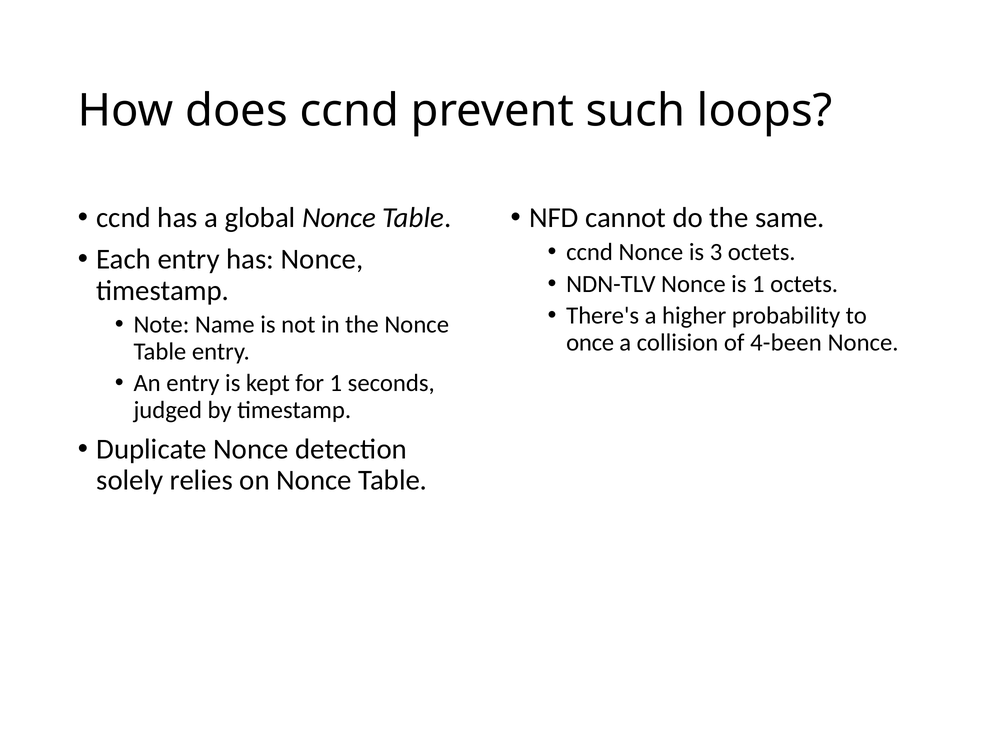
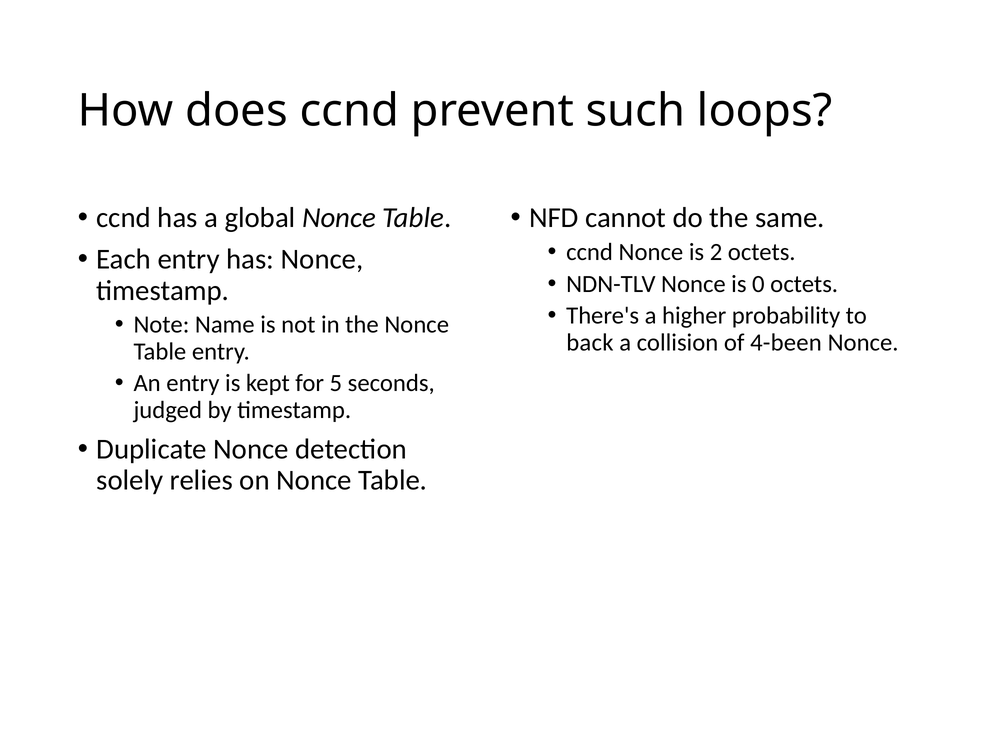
3: 3 -> 2 (716, 252)
is 1: 1 -> 0 (758, 284)
once: once -> back (590, 342)
for 1: 1 -> 5 (336, 383)
